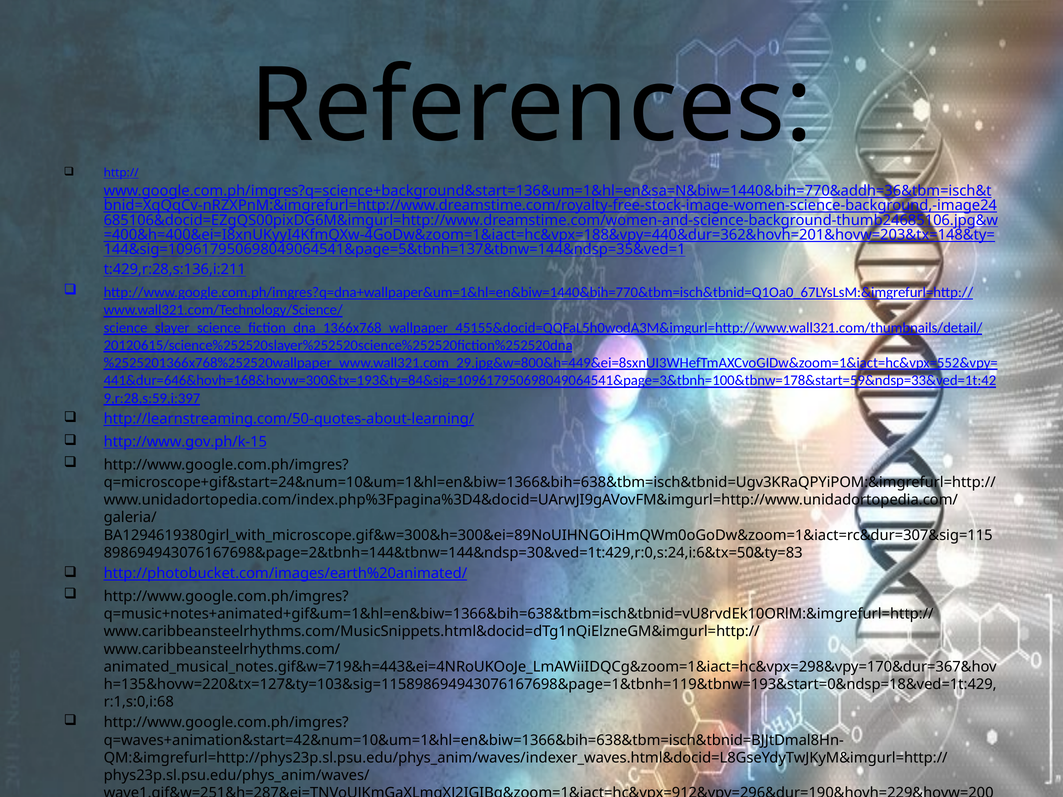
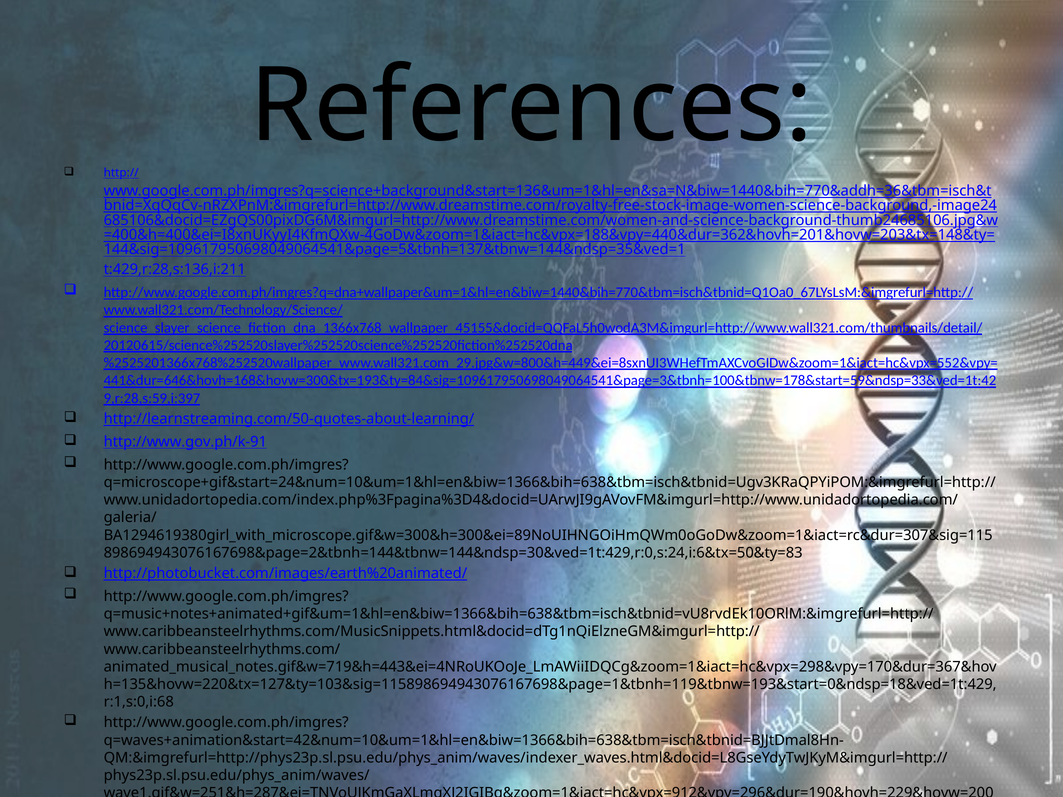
http://www.gov.ph/k-15: http://www.gov.ph/k-15 -> http://www.gov.ph/k-91 (185, 442)
